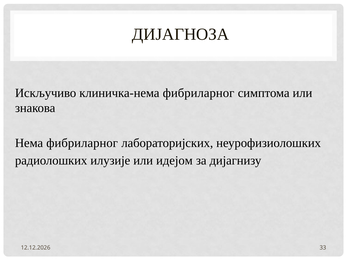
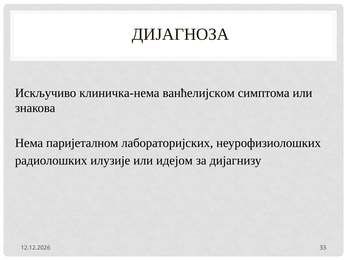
клиничка-нема фибриларног: фибриларног -> ванћелијском (199, 93)
Нема фибриларног: фибриларног -> паријеталном (82, 143)
